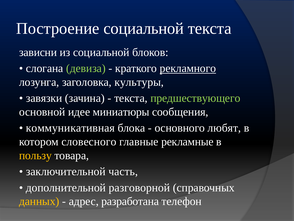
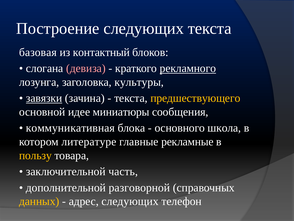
Построение социальной: социальной -> следующих (144, 28)
зависни: зависни -> базовая (38, 52)
из социальной: социальной -> контактный (101, 52)
девиза colour: light green -> pink (86, 68)
завязки underline: none -> present (44, 98)
предшествующего colour: light green -> yellow (195, 98)
любят: любят -> школа (224, 128)
словесного: словесного -> литературе (89, 141)
адрес разработана: разработана -> следующих (130, 201)
